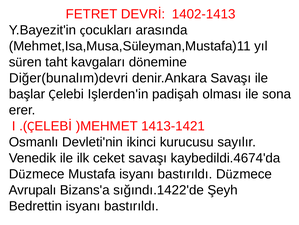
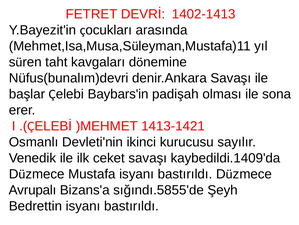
Diğer(bunalım)devri: Diğer(bunalım)devri -> Nüfus(bunalım)devri (69, 78)
Işlerden'in: Işlerden'in -> Baybars'in (118, 94)
kaybedildi.4674'da: kaybedildi.4674'da -> kaybedildi.1409'da (226, 158)
sığındı.1422'de: sığındı.1422'de -> sığındı.5855'de (159, 189)
